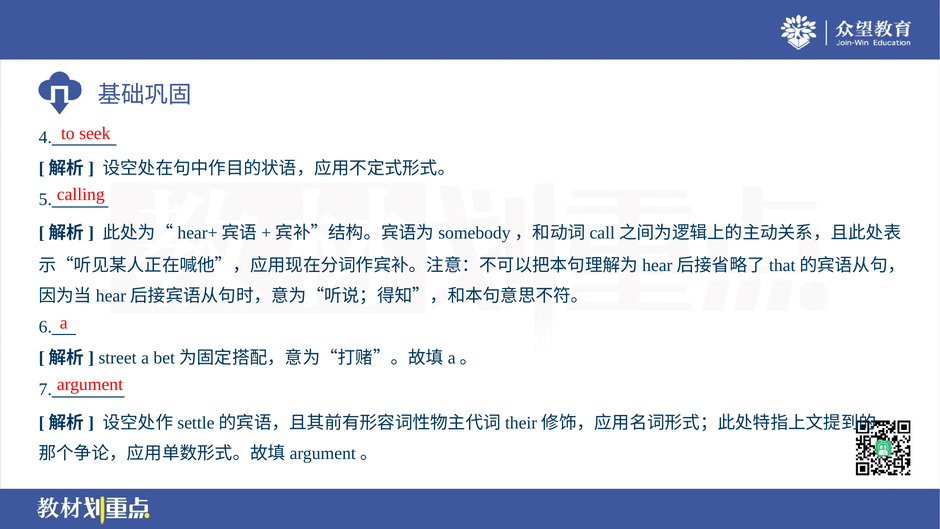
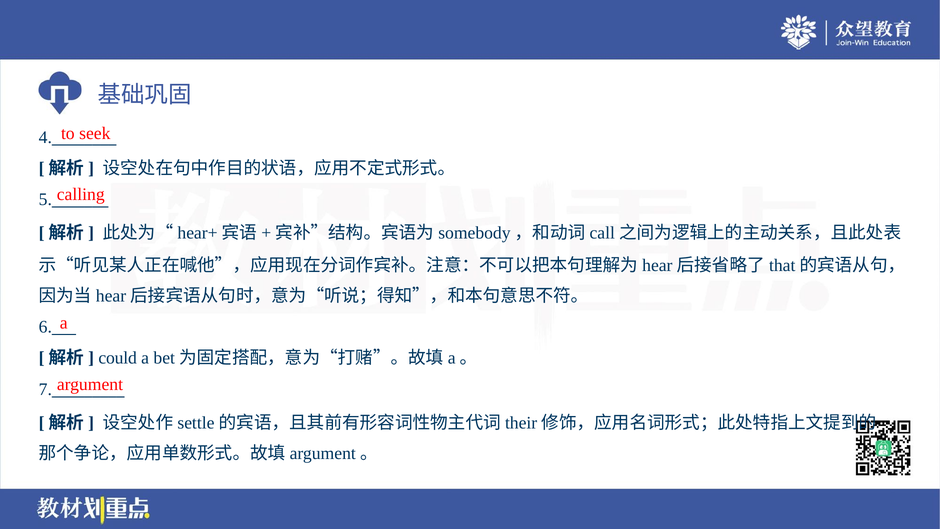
street: street -> could (118, 358)
